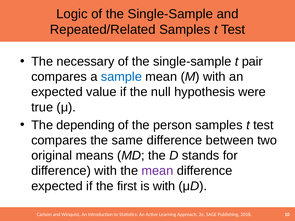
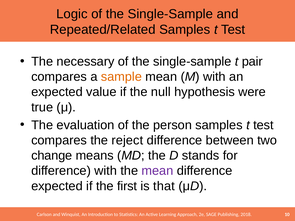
sample colour: blue -> orange (121, 77)
depending: depending -> evaluation (85, 125)
same: same -> reject (127, 140)
original: original -> change (52, 156)
is with: with -> that (164, 186)
